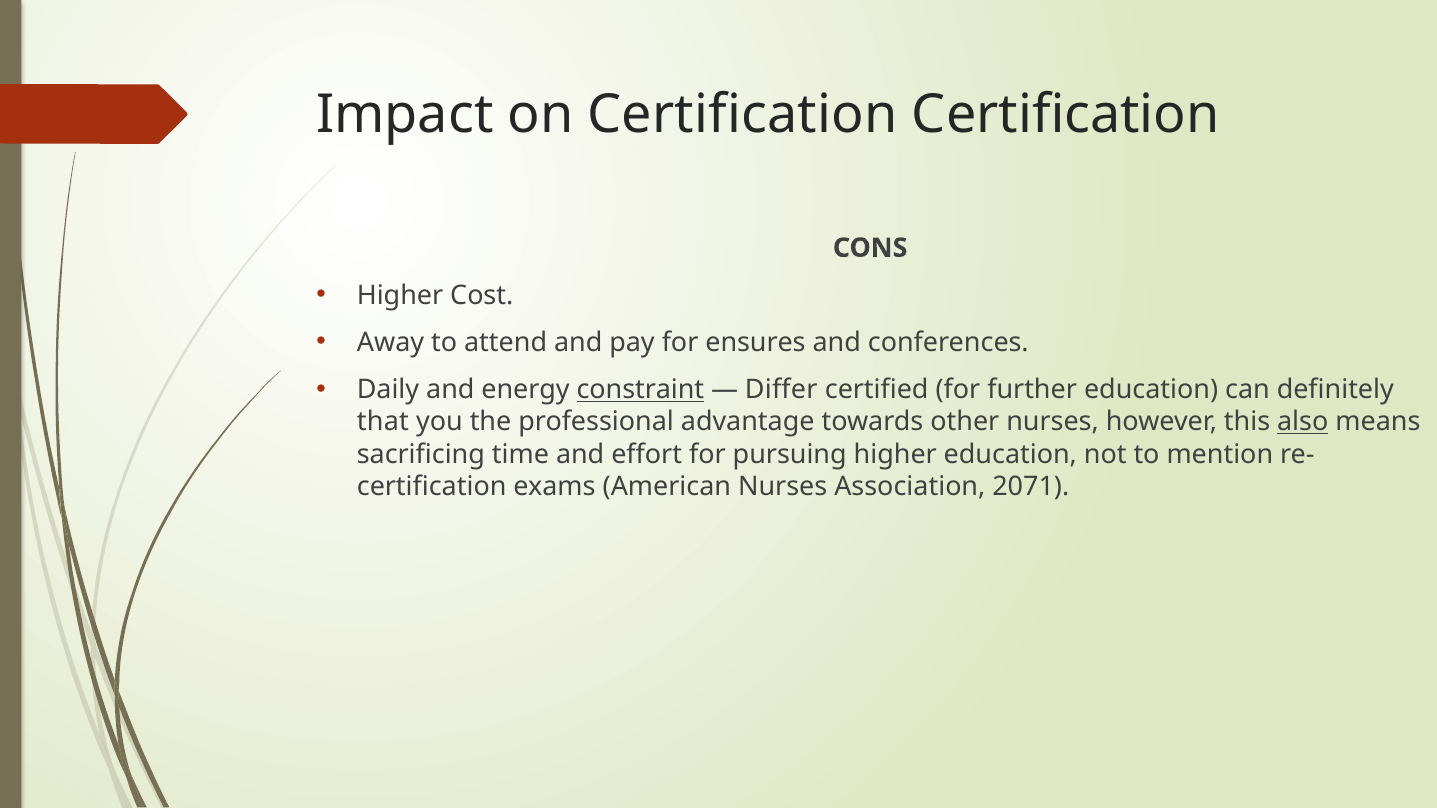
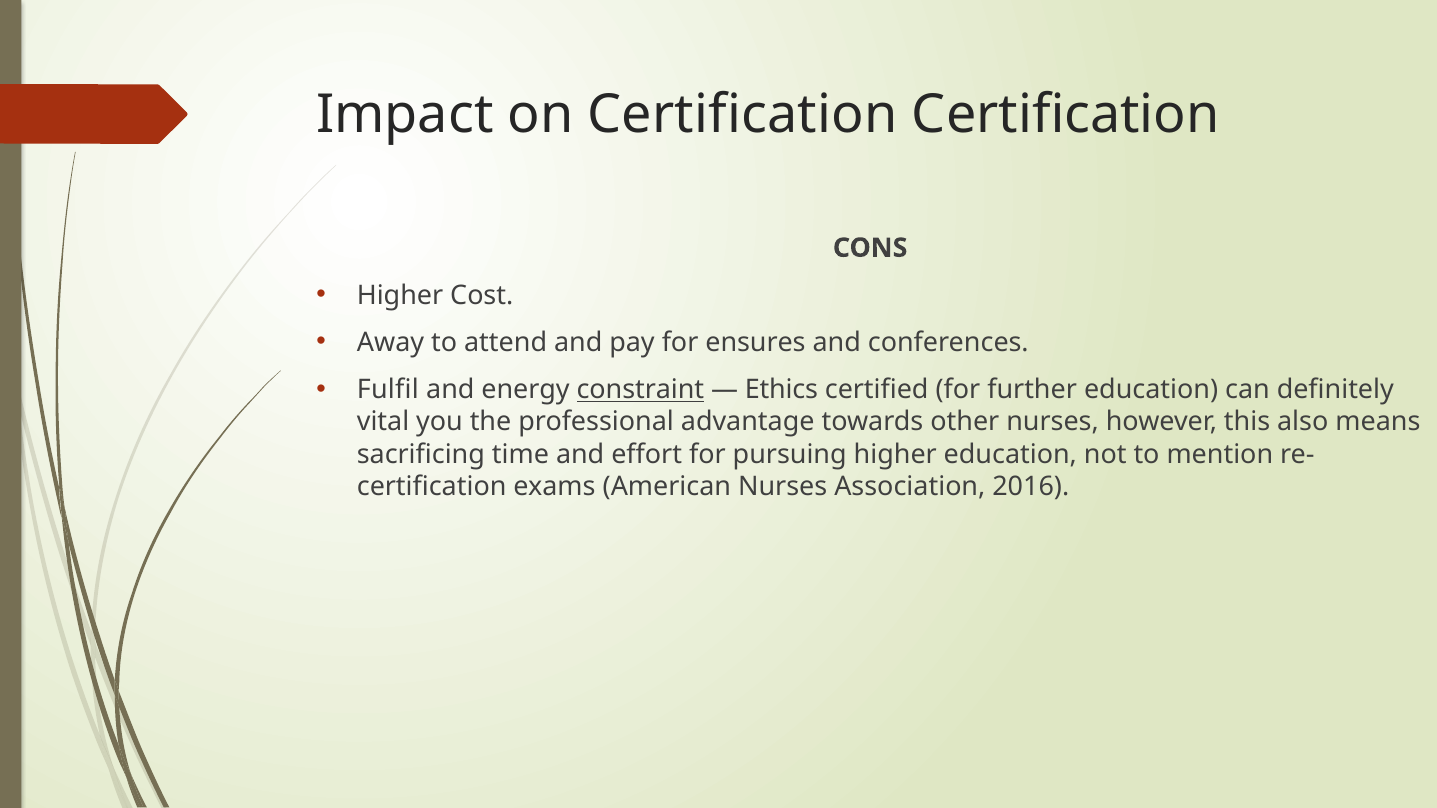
Daily: Daily -> Fulfil (388, 390)
Differ: Differ -> Ethics (781, 390)
that: that -> vital (383, 422)
also underline: present -> none (1303, 422)
2071: 2071 -> 2016 (1031, 487)
